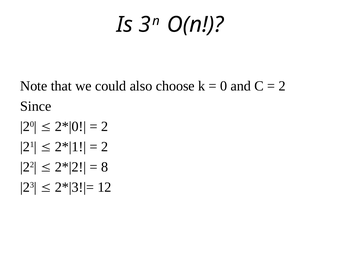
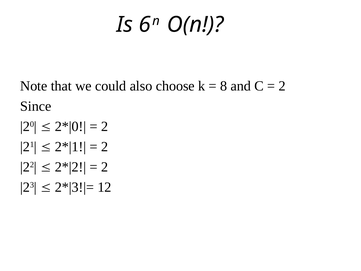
3: 3 -> 6 (145, 25)
0: 0 -> 8 (224, 86)
8: 8 -> 2 (105, 167)
